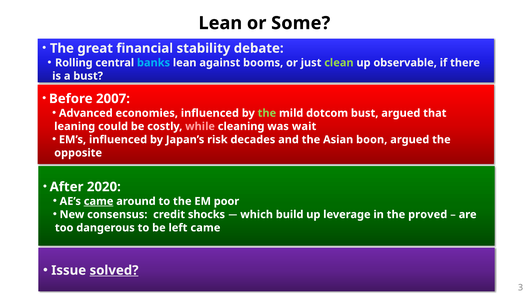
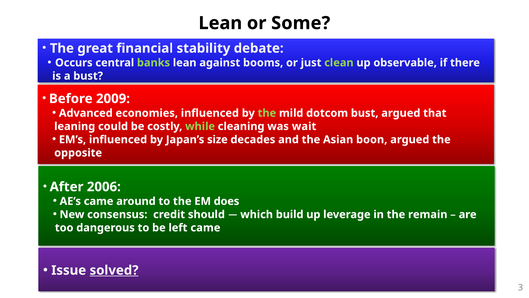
Rolling: Rolling -> Occurs (74, 63)
banks colour: light blue -> light green (154, 63)
2007: 2007 -> 2009 (113, 99)
while colour: pink -> light green (200, 126)
risk: risk -> size (217, 139)
2020: 2020 -> 2006 (104, 187)
came underline: present -> none (99, 201)
poor: poor -> does (227, 201)
shocks: shocks -> should (206, 214)
proved: proved -> remain (428, 214)
